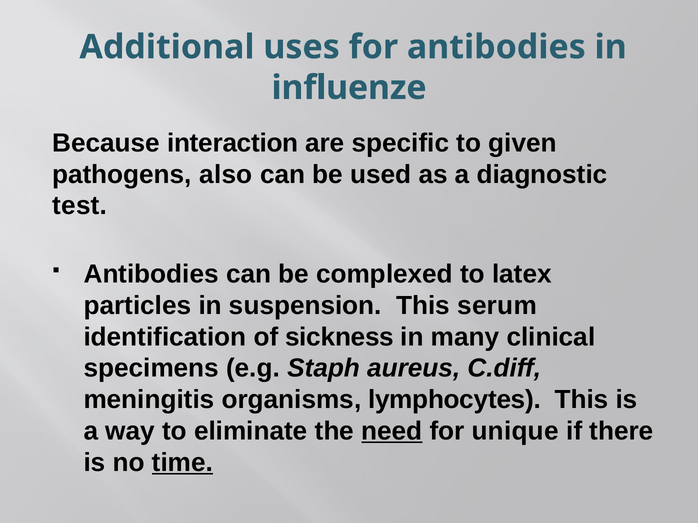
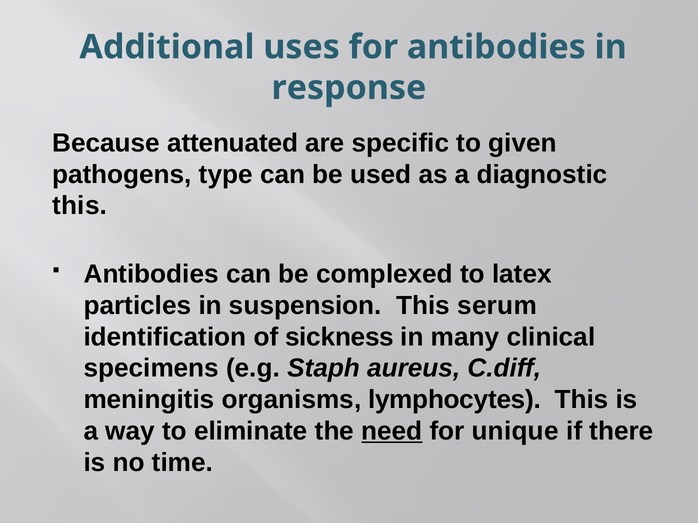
influenze: influenze -> response (349, 88)
interaction: interaction -> attenuated (233, 143)
also: also -> type (226, 175)
test: test -> this (80, 206)
time underline: present -> none (182, 463)
